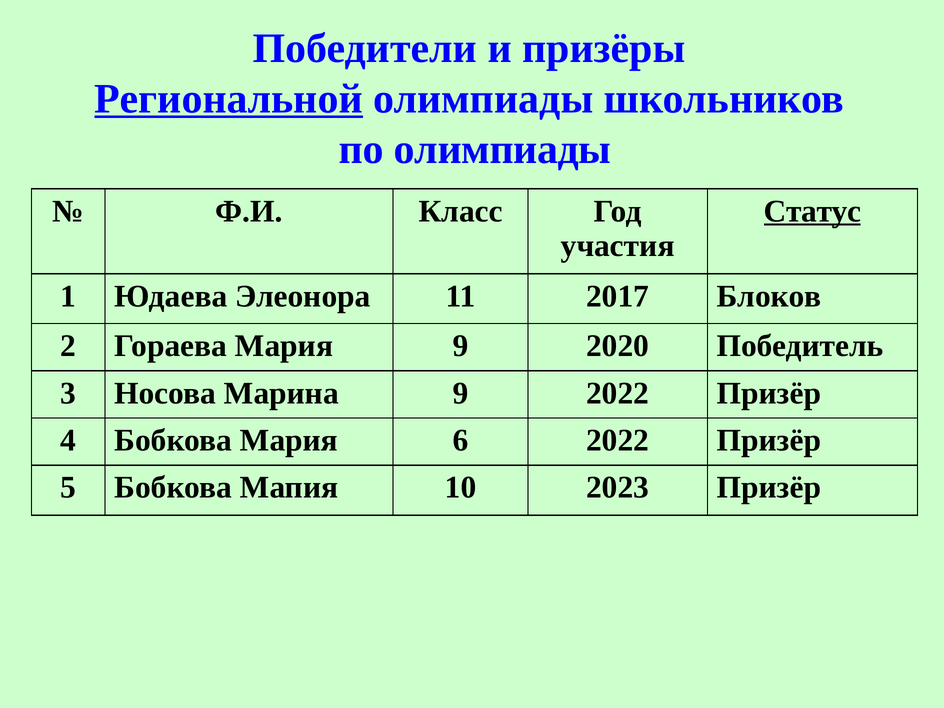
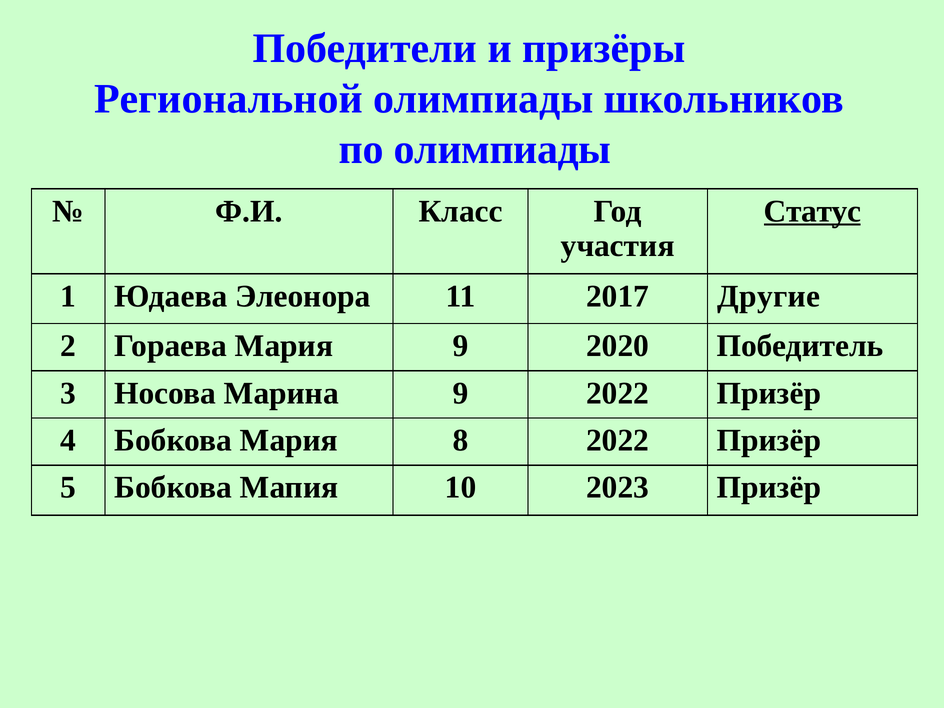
Региональной underline: present -> none (229, 99)
Блоков: Блоков -> Другие (769, 296)
6: 6 -> 8 (461, 440)
